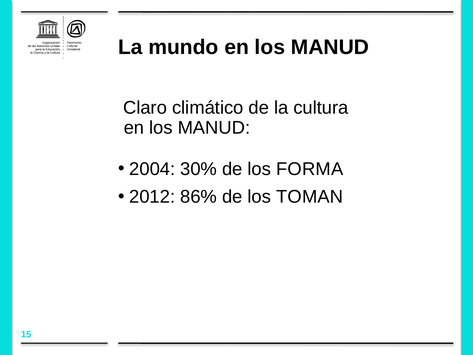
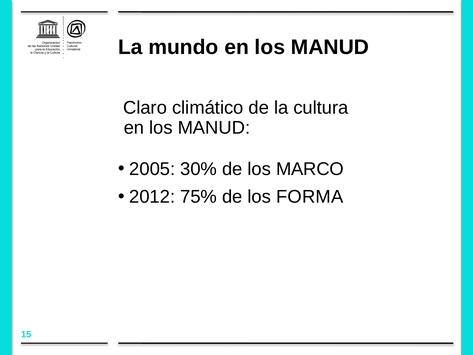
2004: 2004 -> 2005 (152, 169)
FORMA: FORMA -> MARCO (310, 169)
86%: 86% -> 75% (199, 197)
TOMAN: TOMAN -> FORMA (310, 197)
